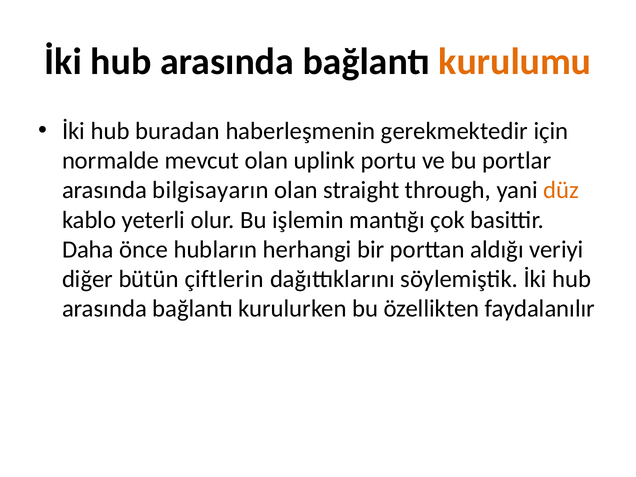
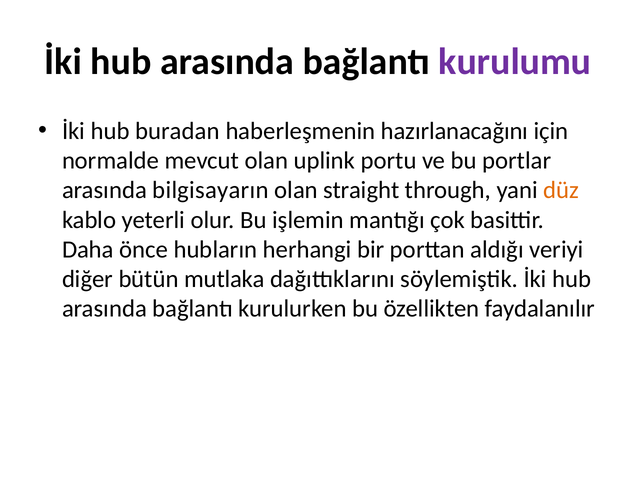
kurulumu colour: orange -> purple (515, 62)
gerekmektedir: gerekmektedir -> hazırlanacağını (455, 131)
çiftlerin: çiftlerin -> mutlaka (224, 279)
